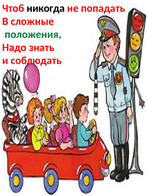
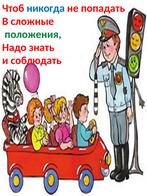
никогда colour: black -> blue (46, 8)
